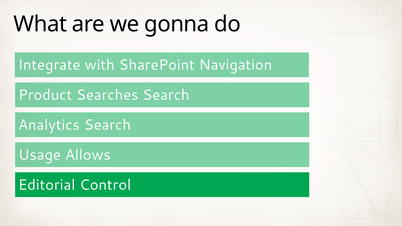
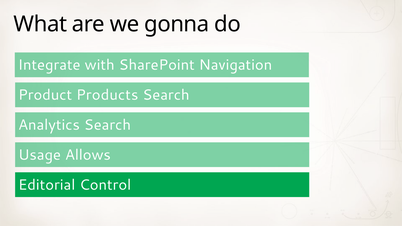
Searches: Searches -> Products (107, 95)
